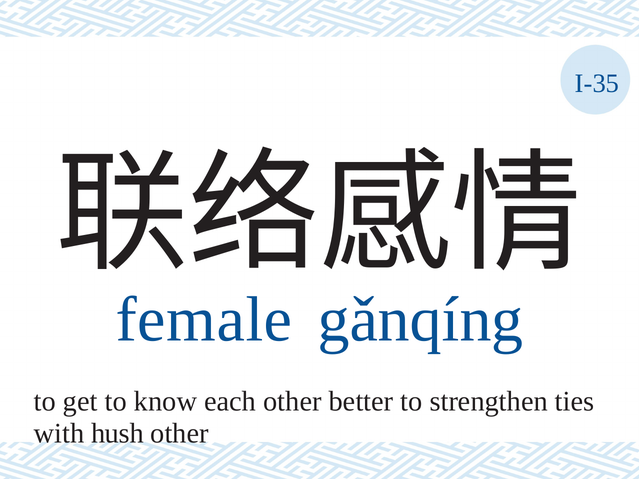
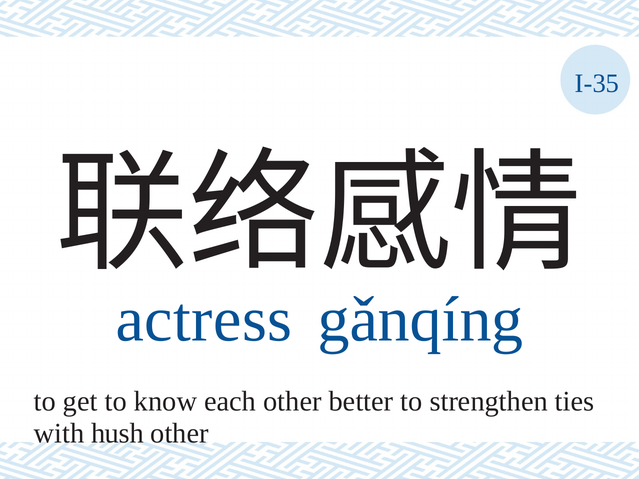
female: female -> actress (204, 320)
